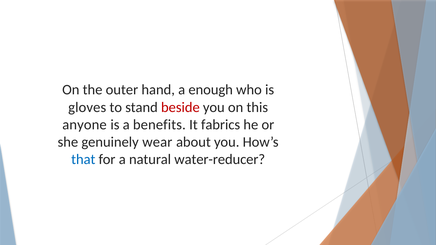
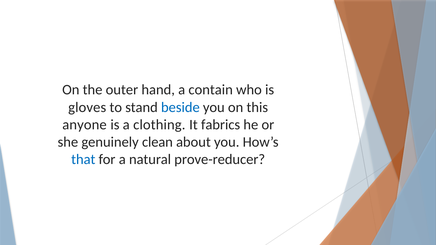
enough: enough -> contain (211, 90)
beside colour: red -> blue (180, 107)
benefits: benefits -> clothing (159, 125)
wear: wear -> clean (157, 142)
water-reducer: water-reducer -> prove-reducer (220, 160)
